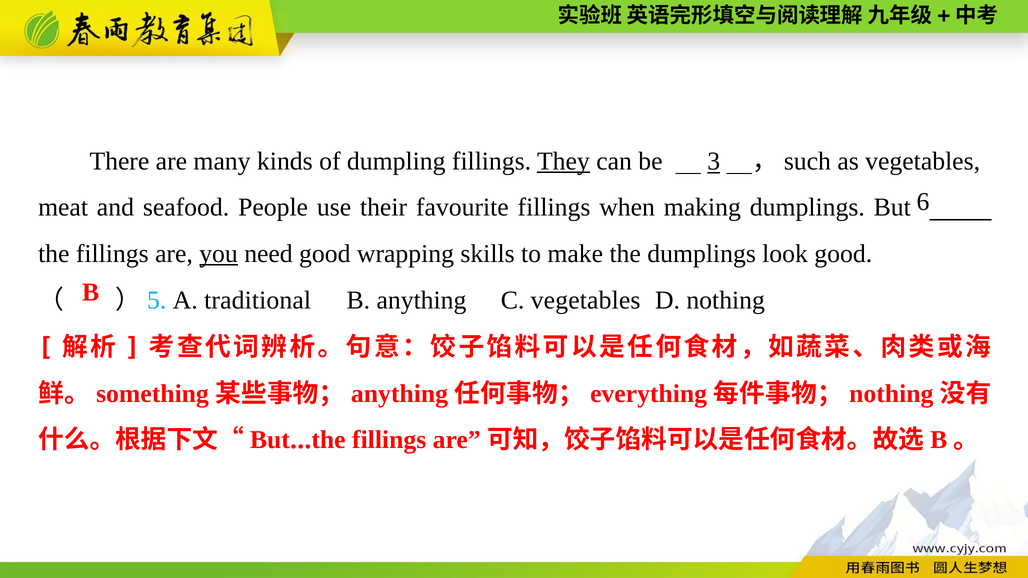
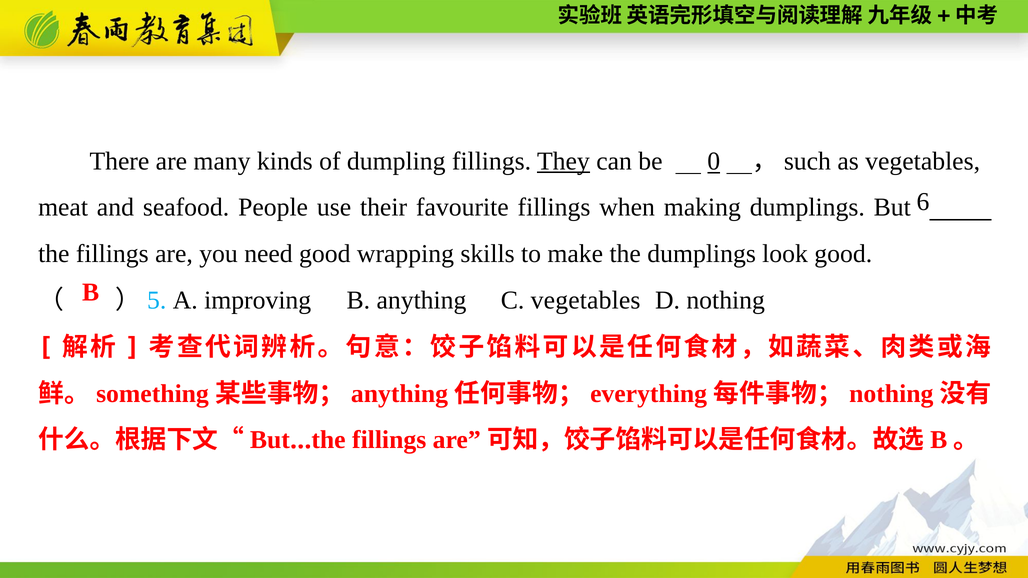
3: 3 -> 0 (714, 161)
you underline: present -> none (219, 254)
traditional: traditional -> improving (258, 301)
